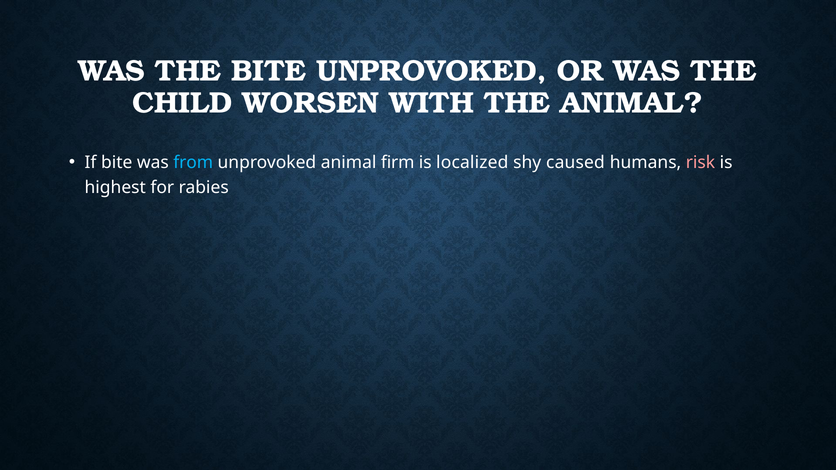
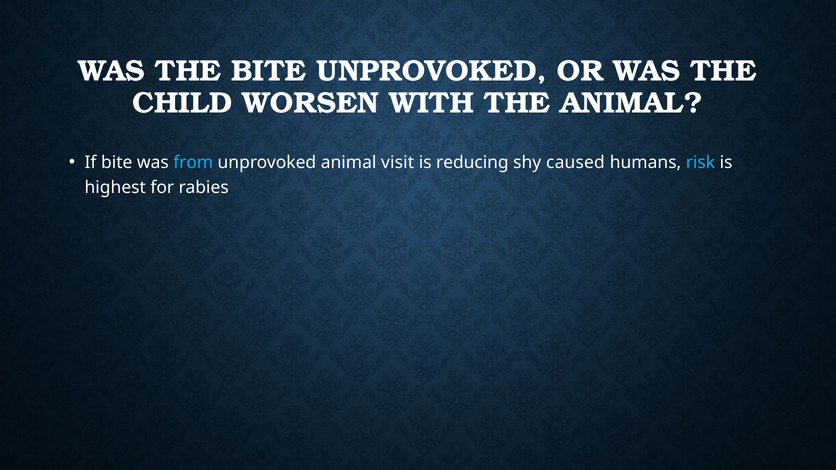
firm: firm -> visit (398, 163)
localized: localized -> reducing (472, 163)
risk colour: pink -> light blue (700, 163)
